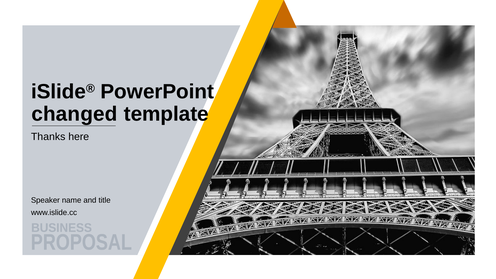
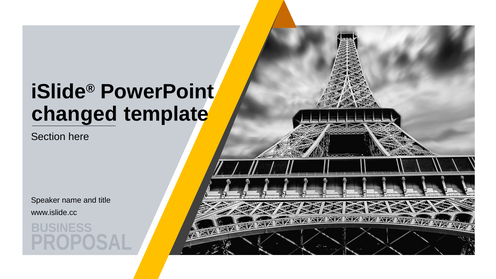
Thanks: Thanks -> Section (48, 137)
